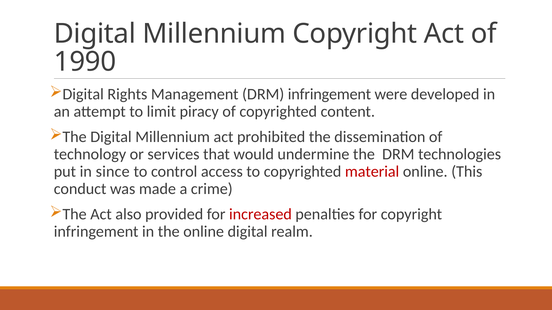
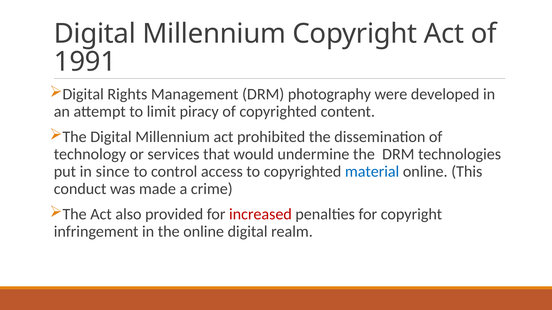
1990: 1990 -> 1991 (85, 62)
DRM infringement: infringement -> photography (329, 94)
material colour: red -> blue (372, 172)
